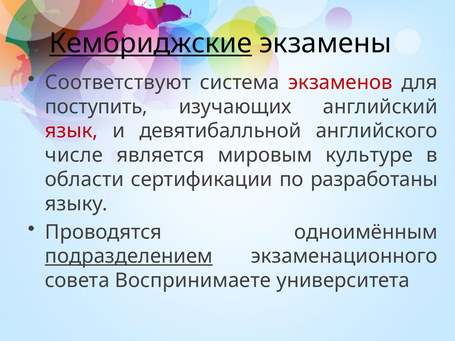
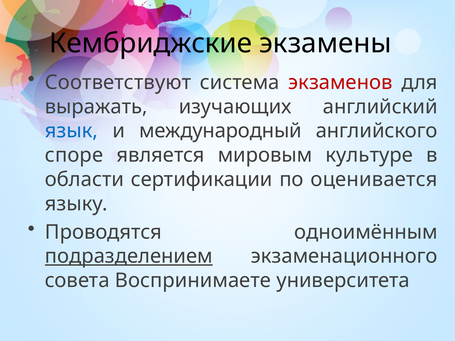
Кембриджские underline: present -> none (151, 43)
поступить: поступить -> выражать (96, 107)
язык colour: red -> blue (71, 131)
девятибалльной: девятибалльной -> международный (220, 131)
числе: числе -> споре (74, 155)
разработаны: разработаны -> оценивается (374, 180)
